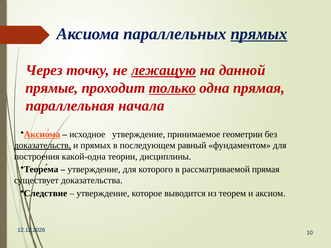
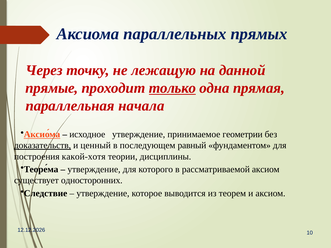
прямых underline: present -> none (259, 34)
лежащую underline: present -> none (164, 70)
и прямых: прямых -> ценный (96, 146)
какой-одна: какой-одна -> какой-хотя (84, 157)
рассматриваемой прямая: прямая -> аксиом (266, 170)
доказательства: доказательства -> односторонних (92, 181)
